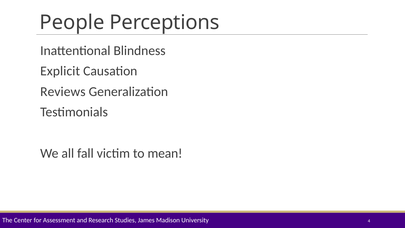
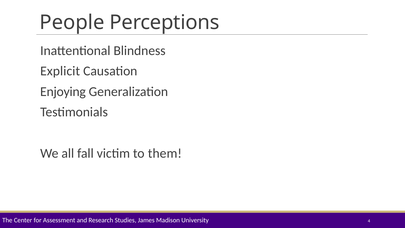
Reviews: Reviews -> Enjoying (63, 92)
mean: mean -> them (165, 153)
